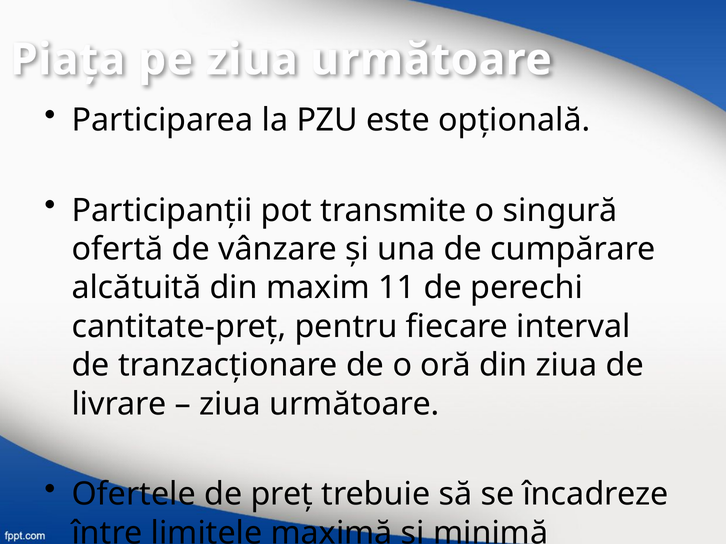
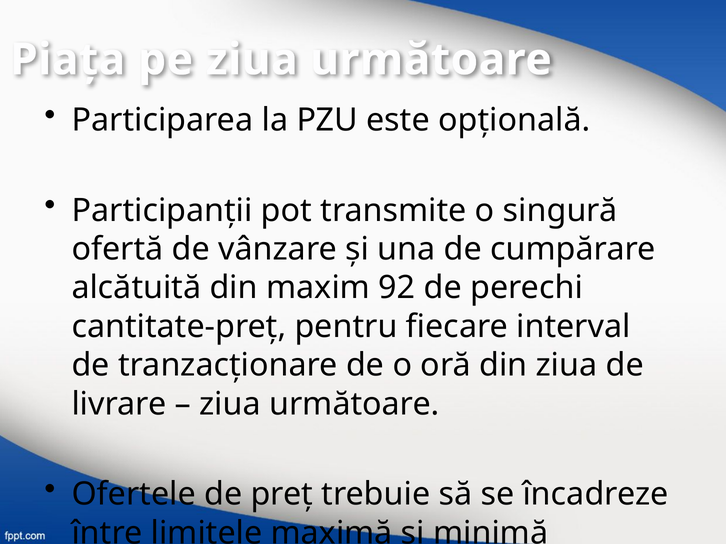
11: 11 -> 92 (397, 288)
